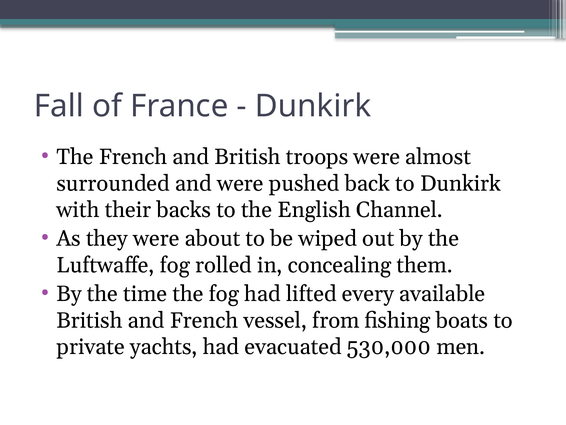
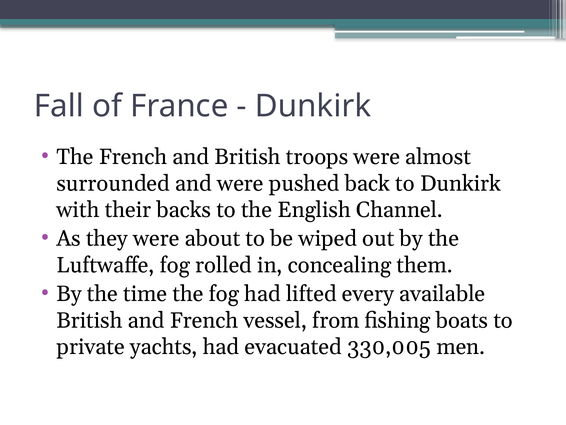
530,000: 530,000 -> 330,005 (389, 346)
